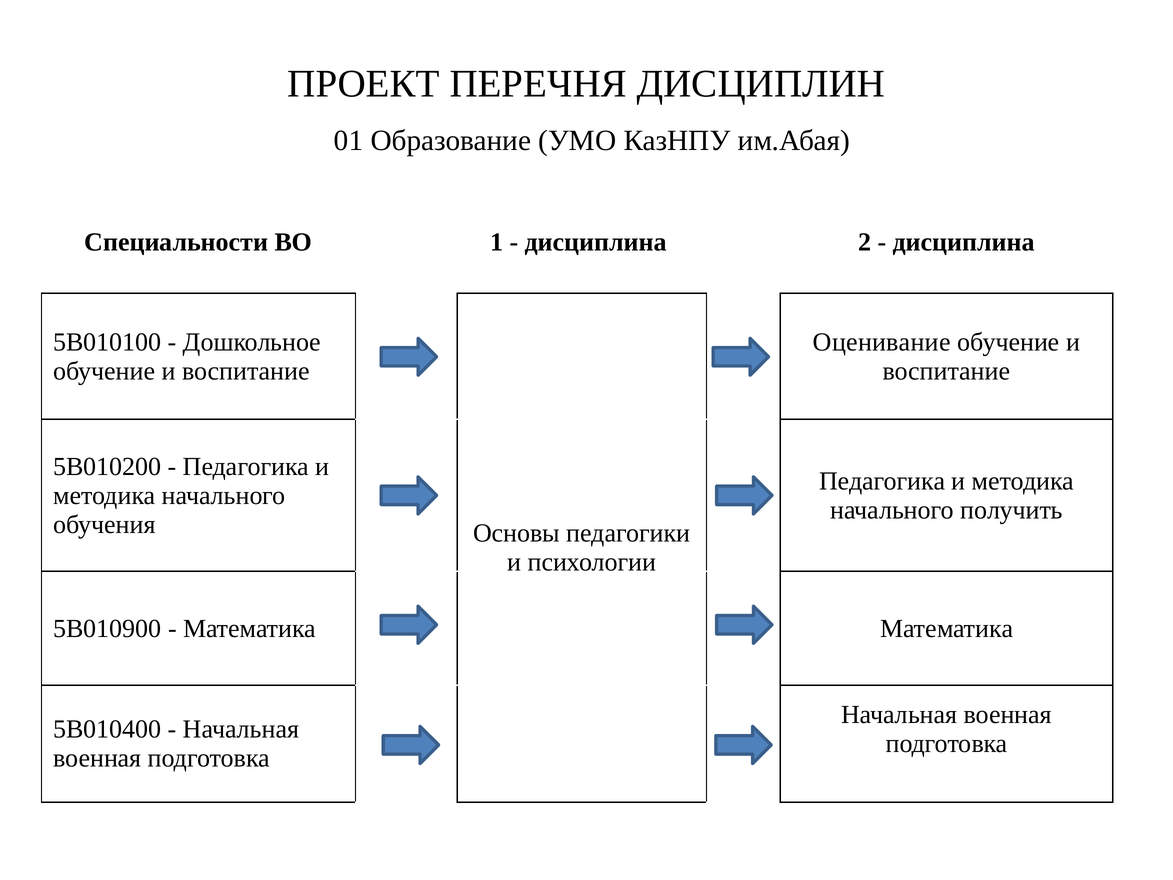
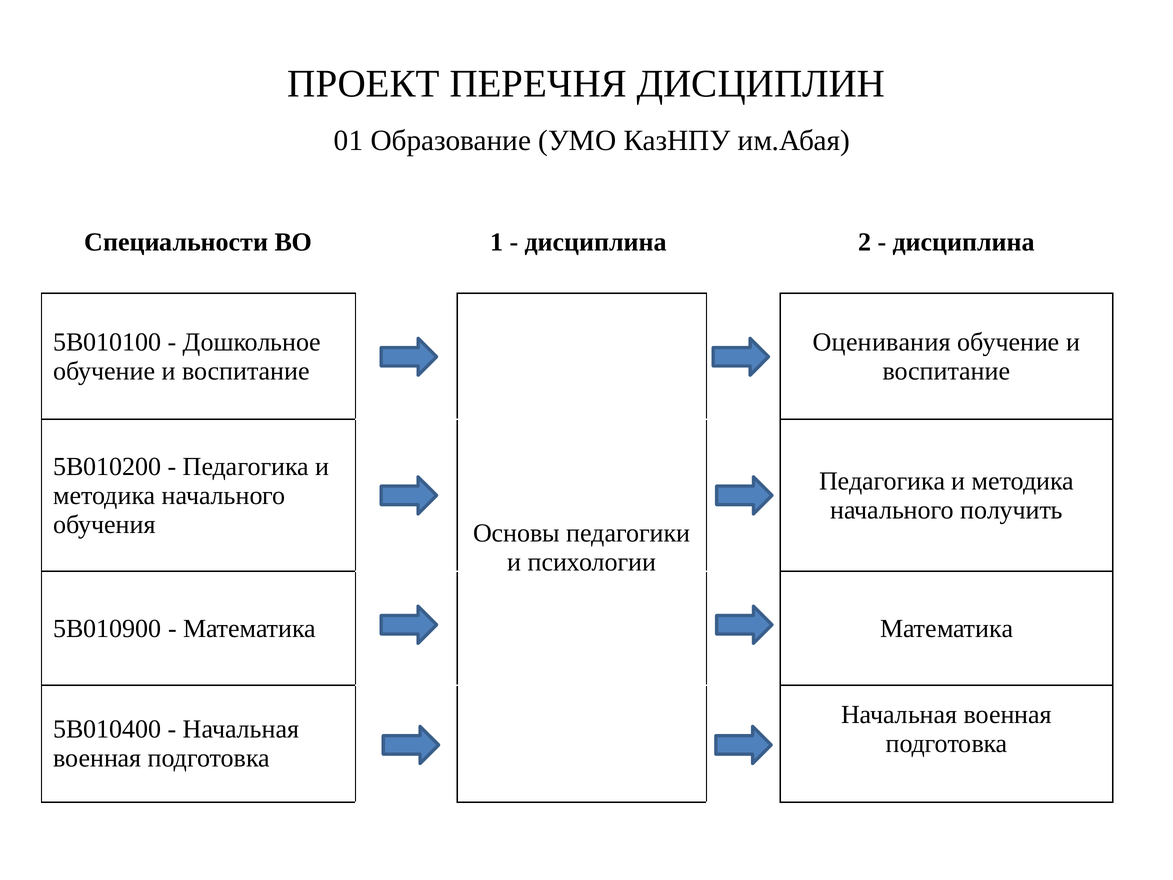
Оценивание: Оценивание -> Оценивания (882, 342)
